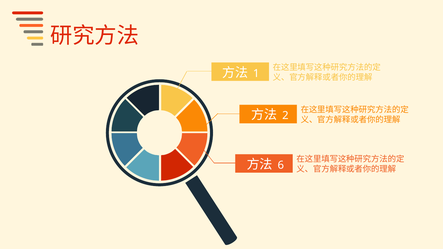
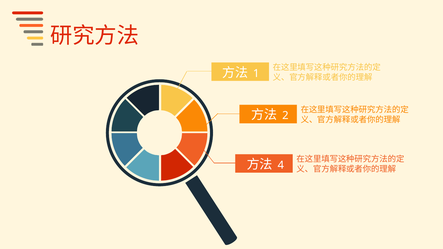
6: 6 -> 4 (281, 165)
